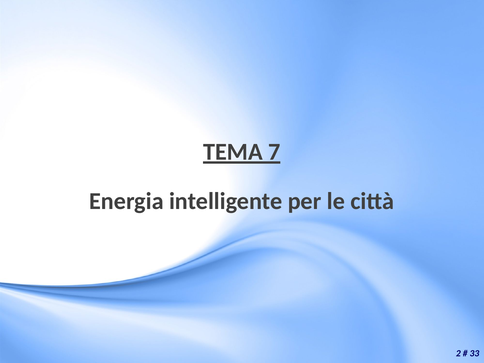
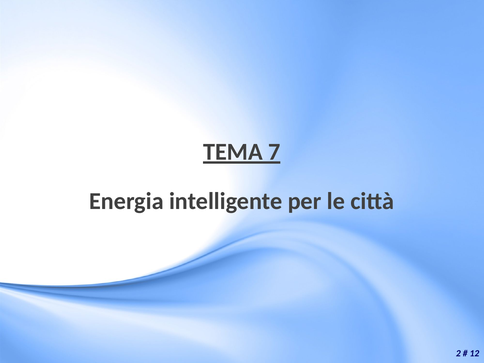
33: 33 -> 12 (474, 353)
